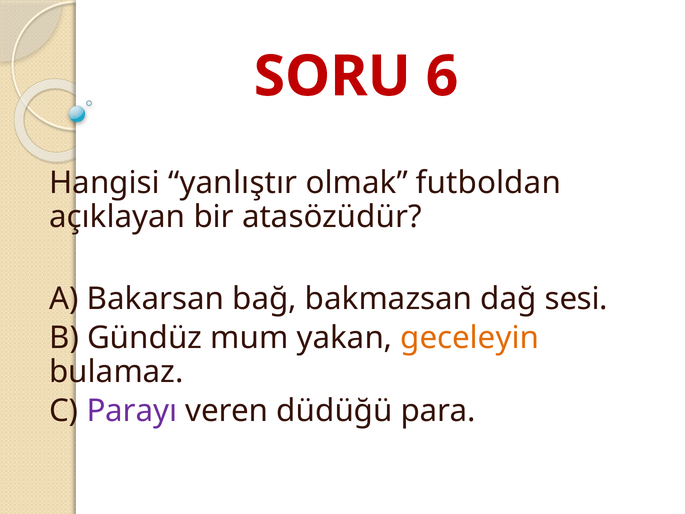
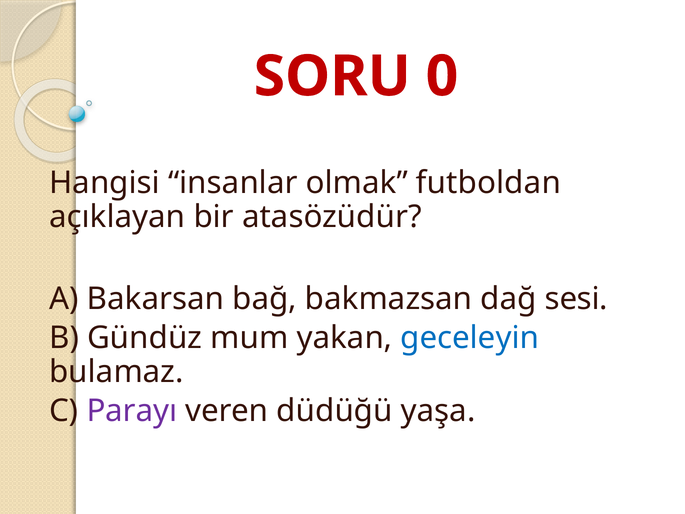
6: 6 -> 0 (442, 76)
yanlıştır: yanlıştır -> insanlar (233, 183)
geceleyin colour: orange -> blue (470, 338)
para: para -> yaşa (438, 411)
